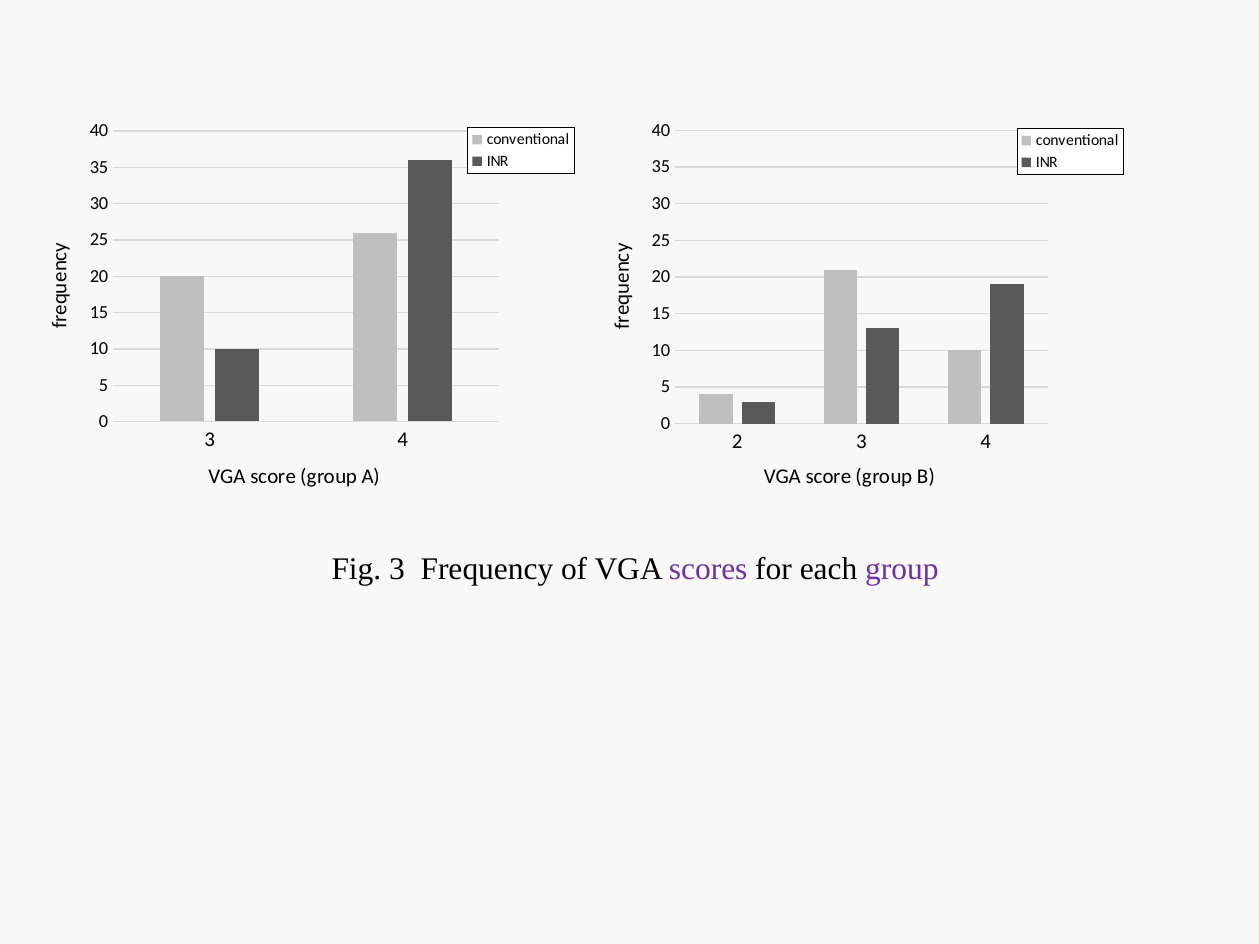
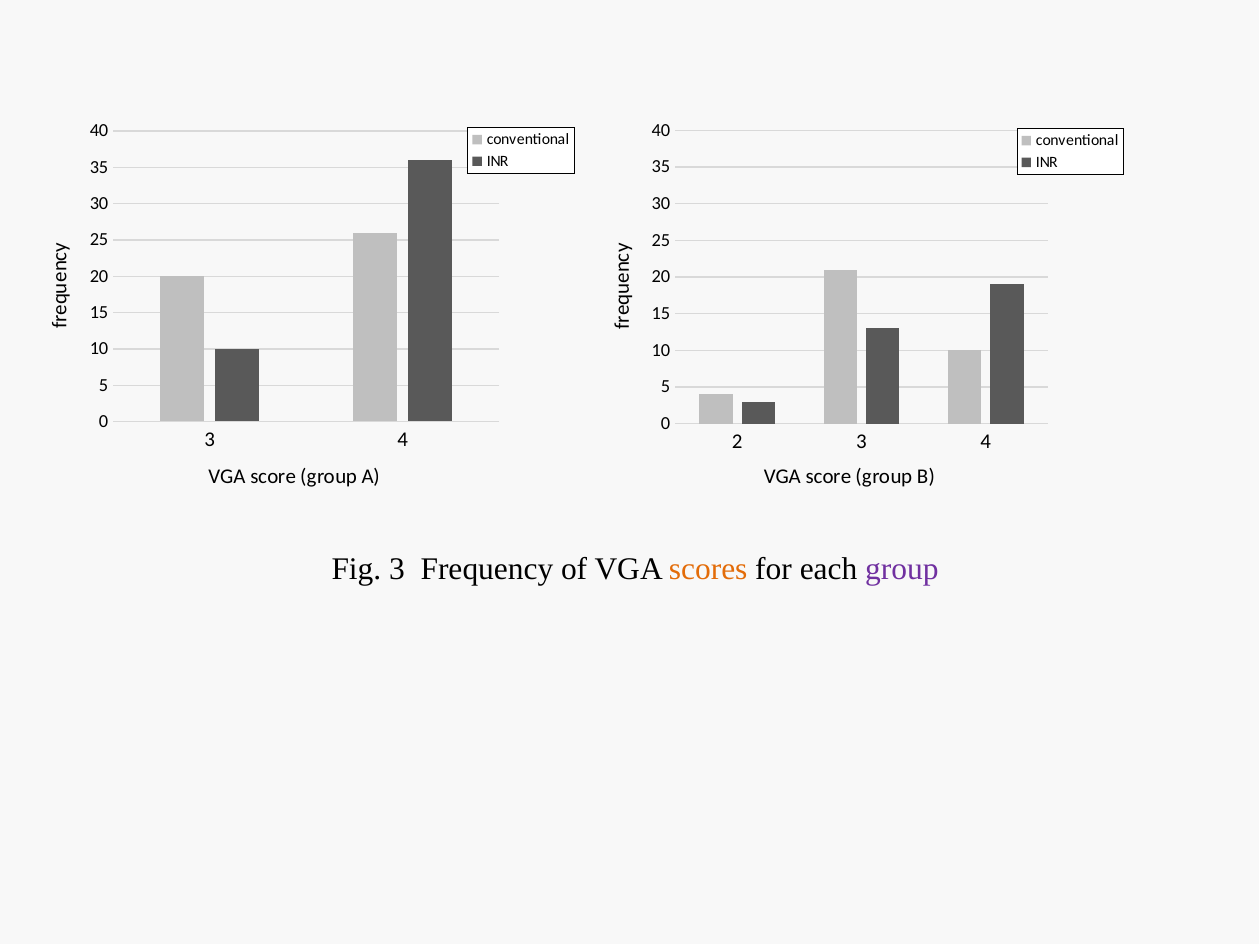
scores colour: purple -> orange (708, 570)
